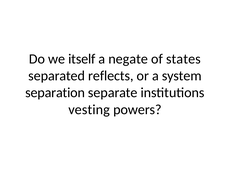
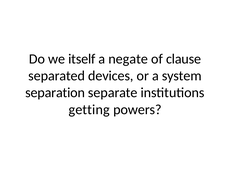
states: states -> clause (184, 59)
reflects: reflects -> devices (111, 76)
vesting: vesting -> getting (89, 109)
